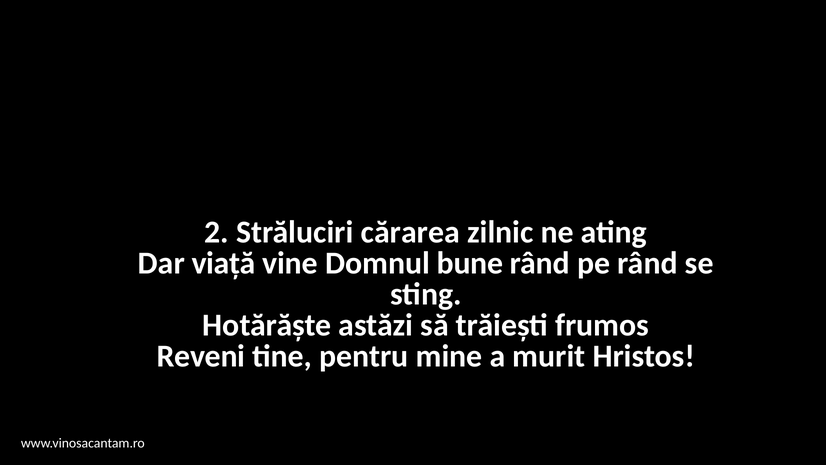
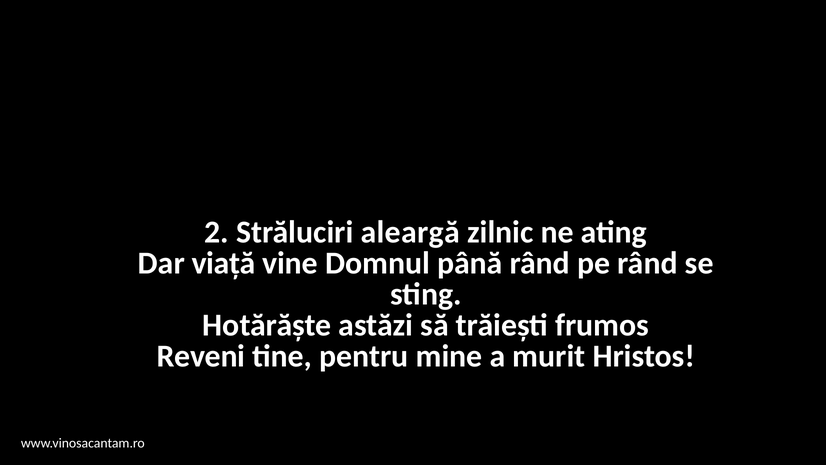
cărarea: cărarea -> aleargă (410, 232)
bune: bune -> până (470, 263)
